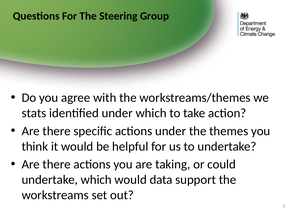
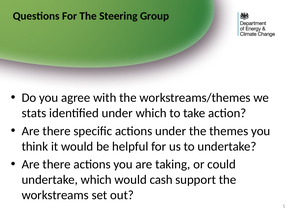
data: data -> cash (161, 180)
